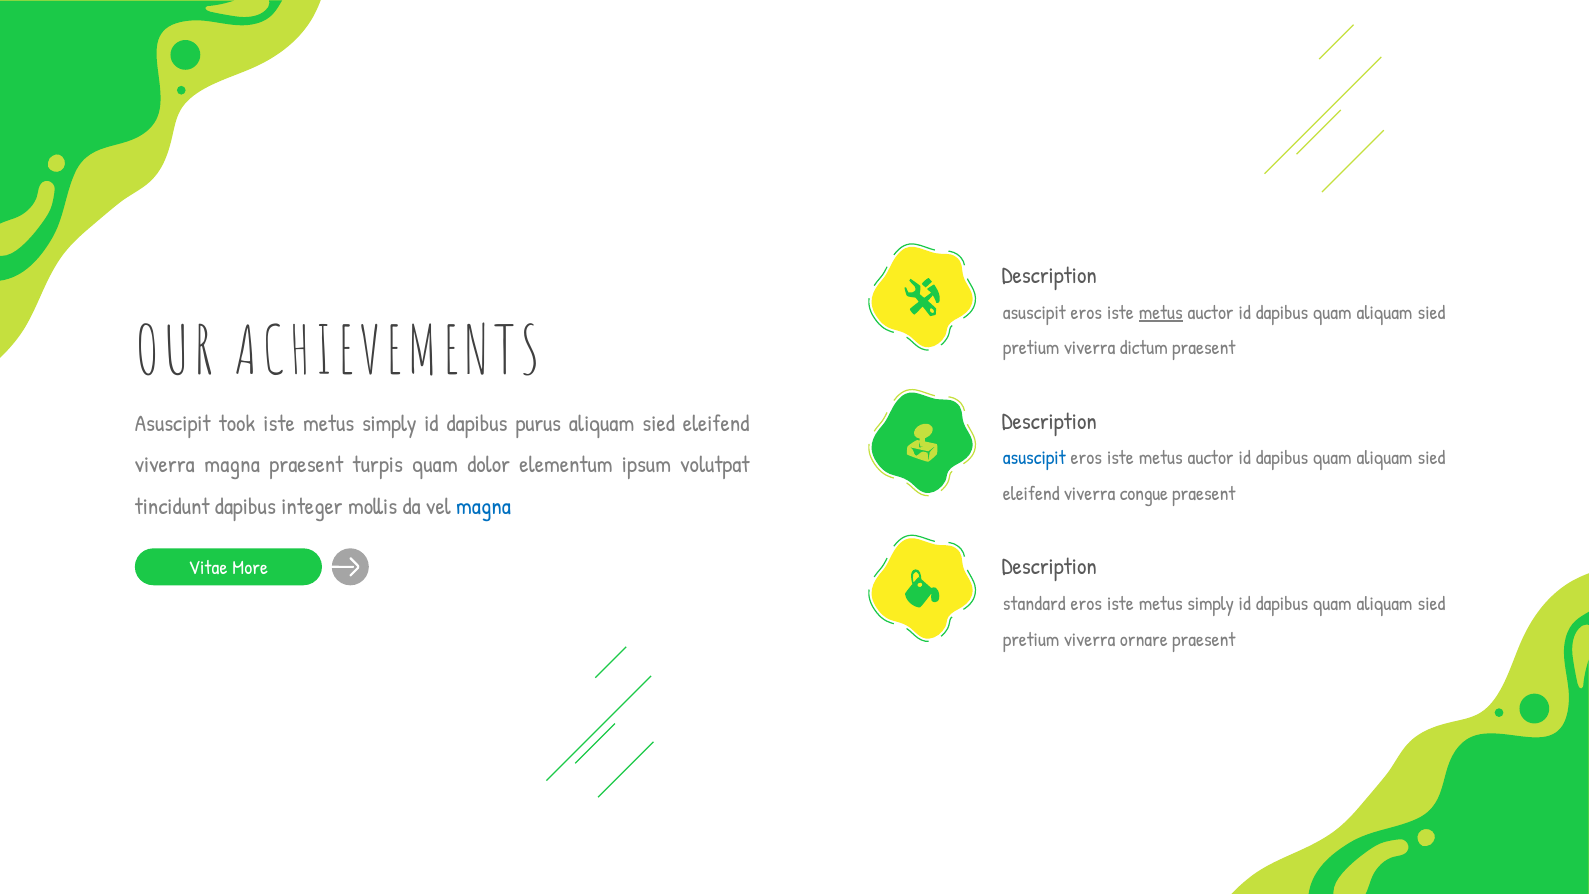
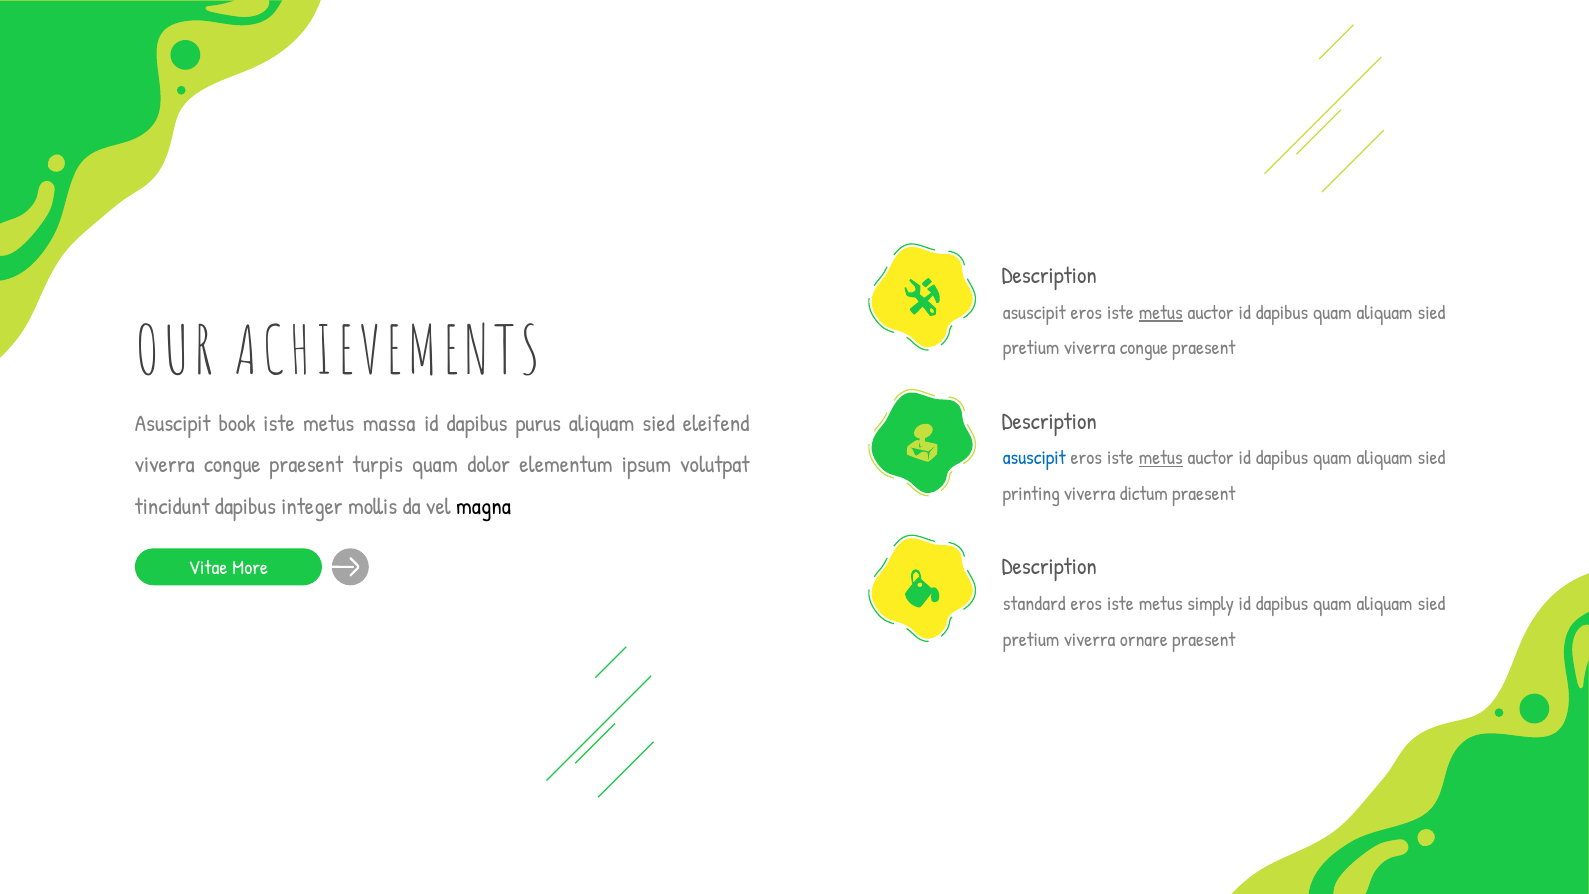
pretium viverra dictum: dictum -> congue (1144, 348)
took: took -> book (237, 423)
simply: simply -> massa (389, 423)
metus underline: none -> present (1161, 458)
magna: magna -> congue (232, 465)
eleifend: eleifend -> printing (1031, 494)
congue: congue -> dictum (1144, 494)
magna colour: blue -> black (484, 507)
